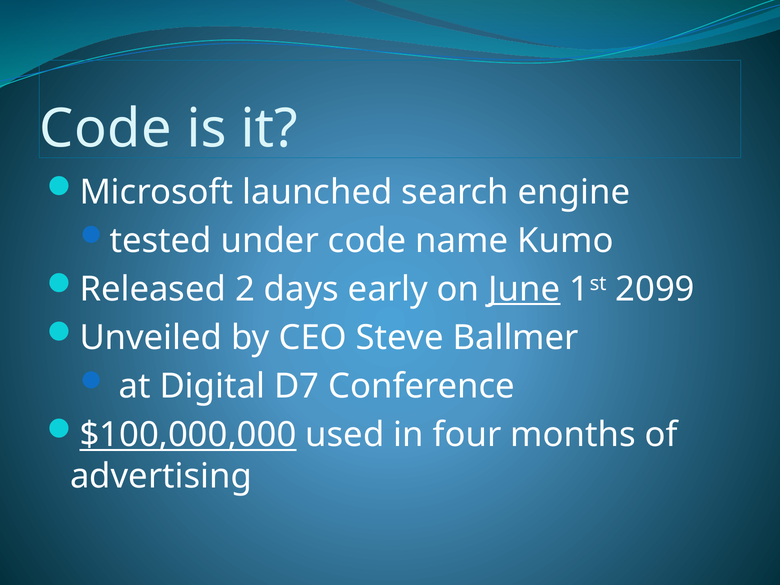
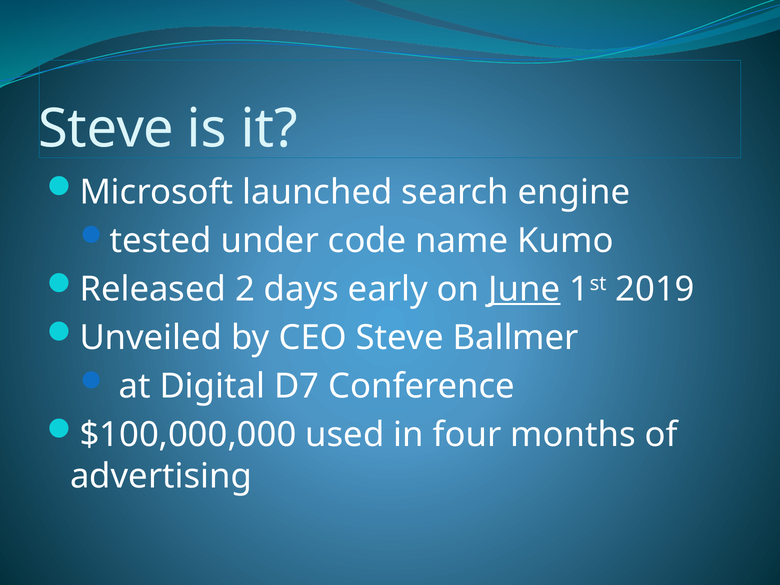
Code: Code -> Steve (106, 129)
2099: 2099 -> 2019 (655, 289)
$100,000,000 underline: present -> none (188, 435)
